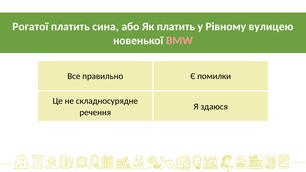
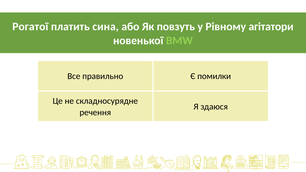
Як платить: платить -> повзуть (176, 27)
вулицею: вулицею -> агітатори (271, 27)
BMW colour: pink -> light green (179, 41)
